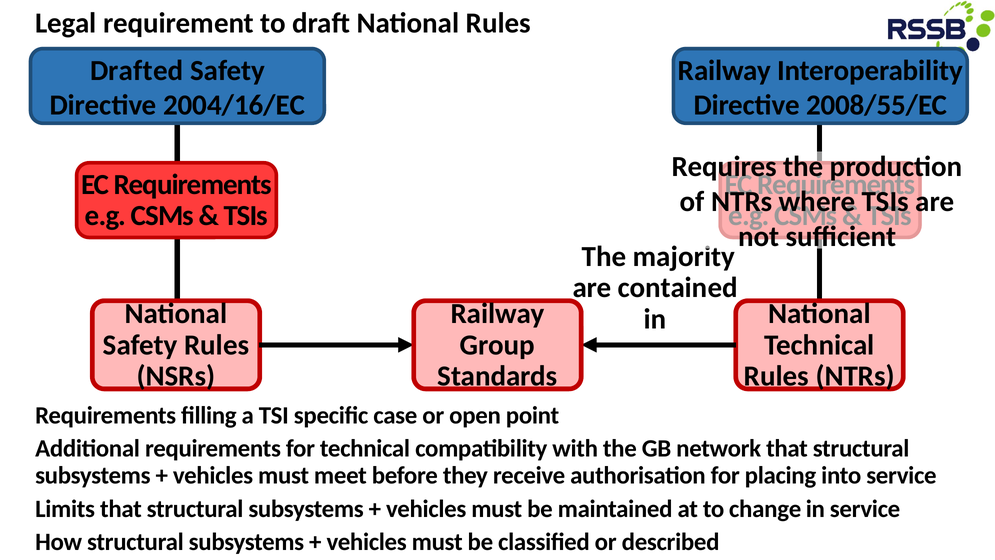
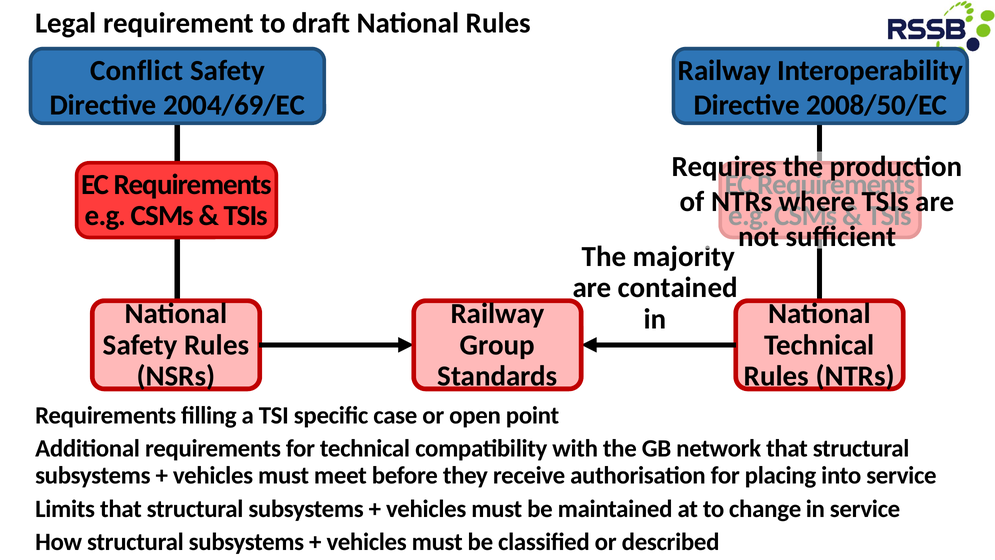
Drafted: Drafted -> Conflict (137, 70)
2004/16/EC: 2004/16/EC -> 2004/69/EC (234, 105)
2008/55/EC: 2008/55/EC -> 2008/50/EC (877, 105)
